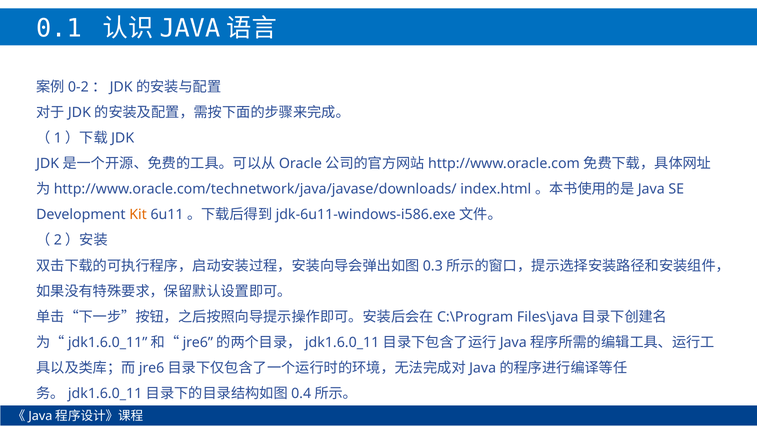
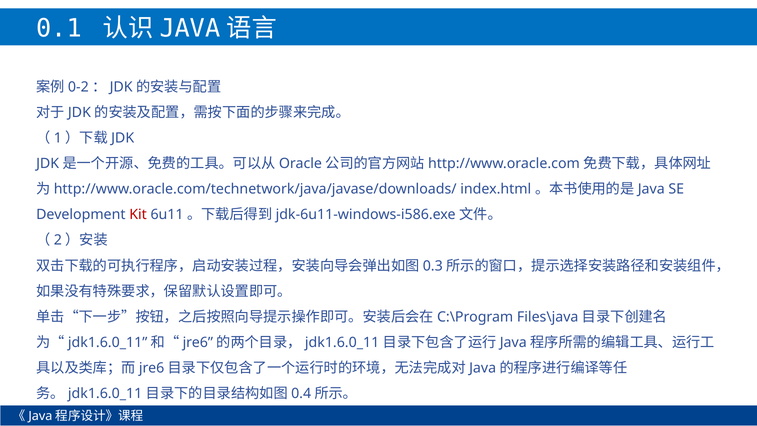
Kit colour: orange -> red (138, 215)
